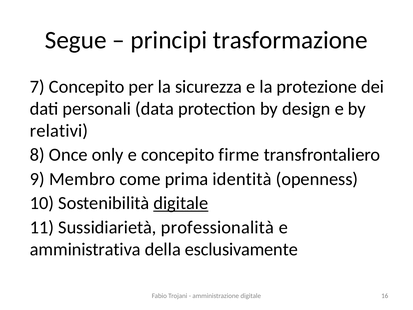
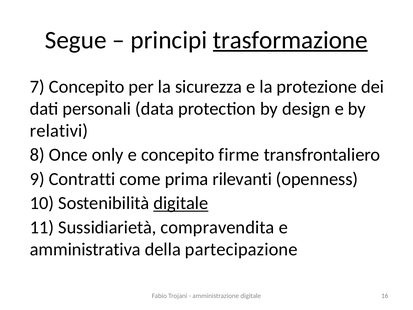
trasformazione underline: none -> present (290, 40)
Membro: Membro -> Contratti (82, 179)
identità: identità -> rilevanti (242, 179)
professionalità: professionalità -> compravendita (218, 227)
esclusivamente: esclusivamente -> partecipazione (241, 249)
